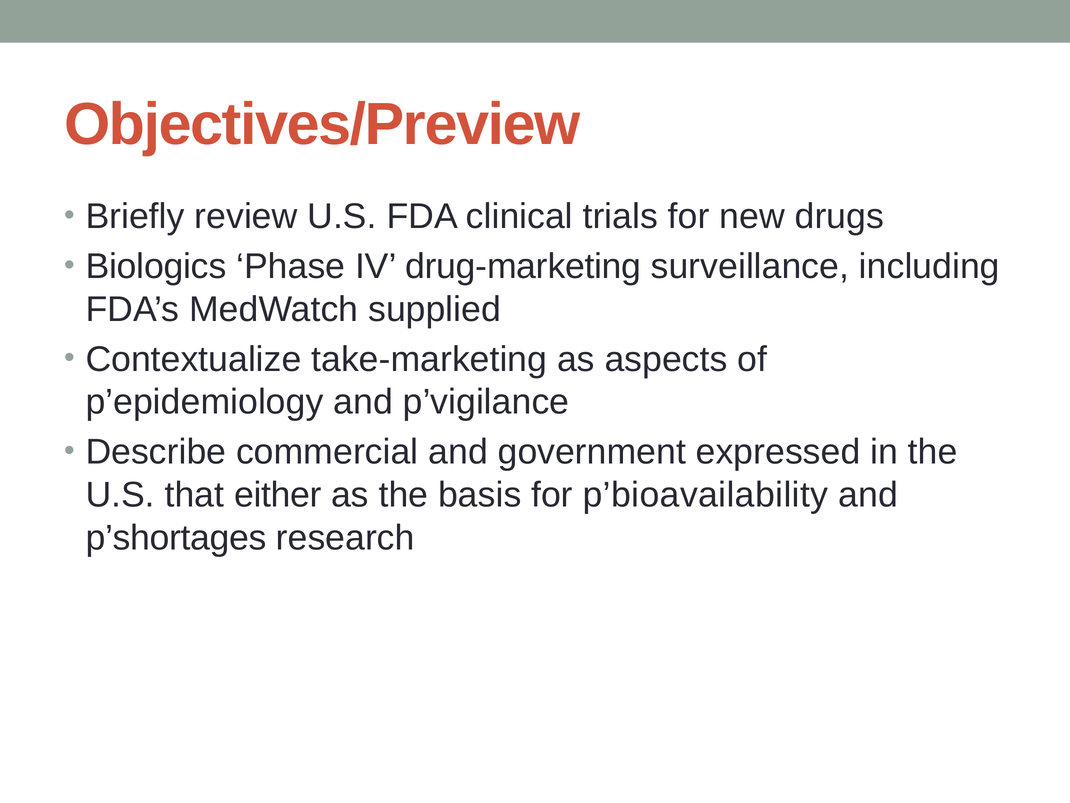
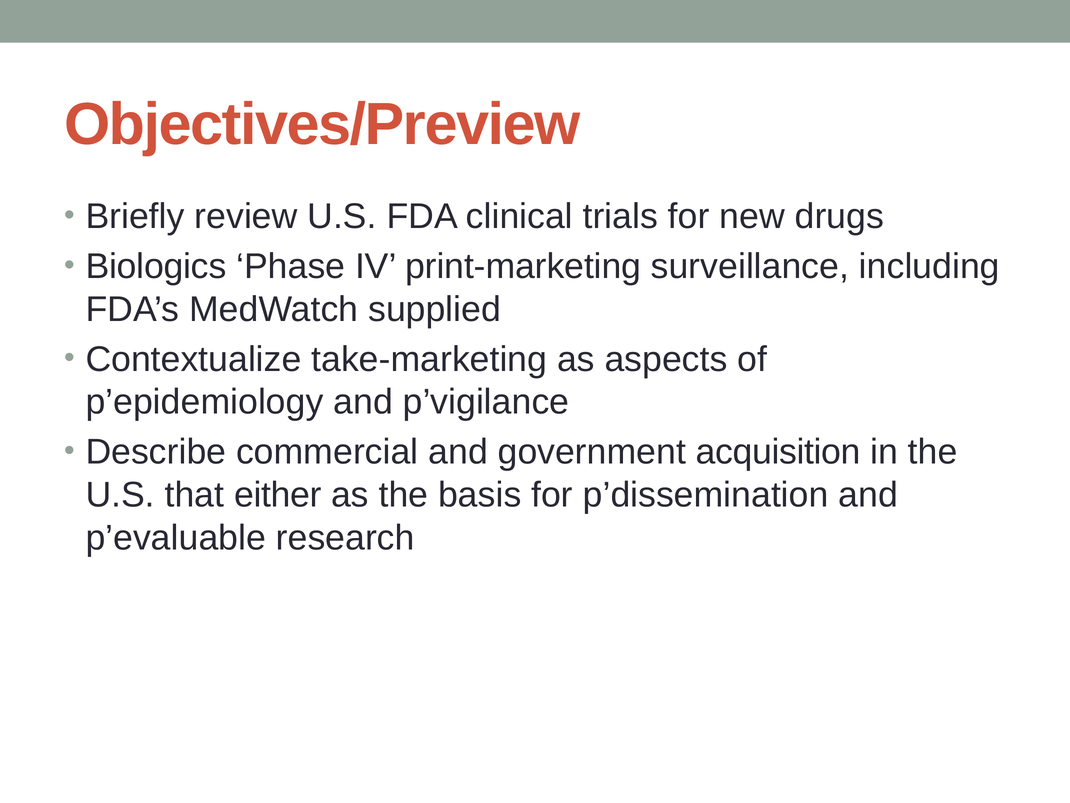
drug-marketing: drug-marketing -> print-marketing (523, 266)
expressed: expressed -> acquisition (778, 452)
p’bioavailability: p’bioavailability -> p’dissemination (706, 495)
p’shortages: p’shortages -> p’evaluable (176, 537)
